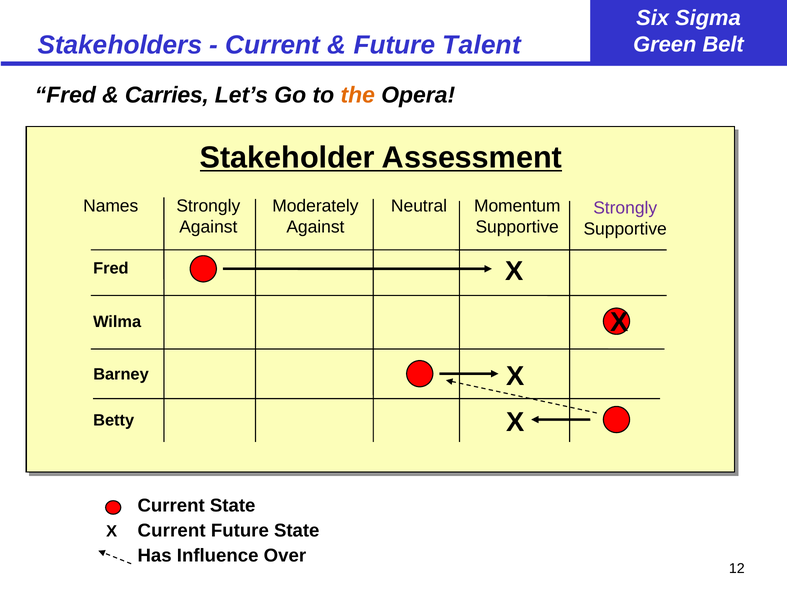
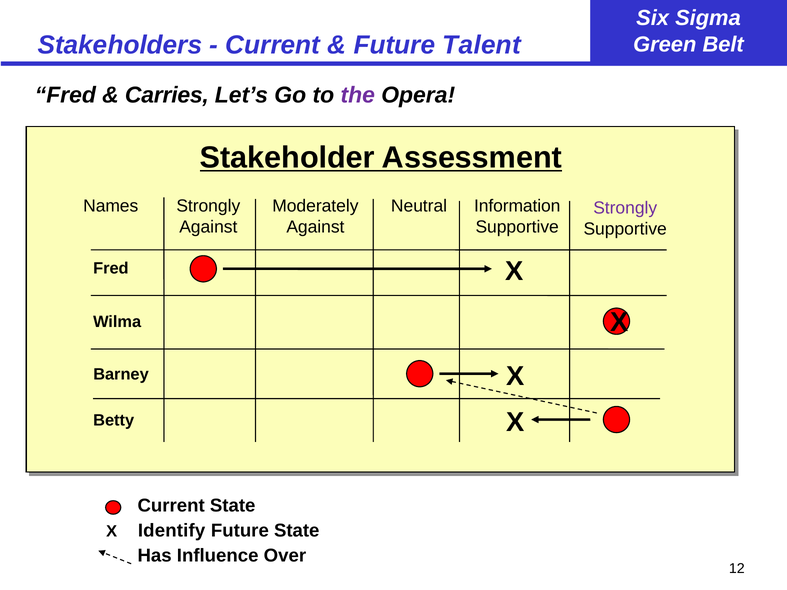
the colour: orange -> purple (358, 95)
Momentum: Momentum -> Information (517, 206)
Current: Current -> Identify (172, 531)
